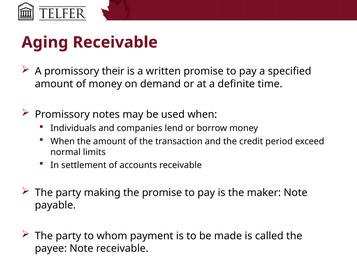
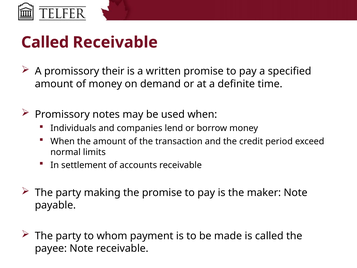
Aging: Aging -> Called (45, 42)
